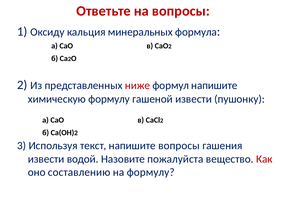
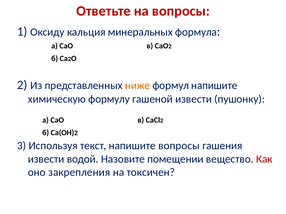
ниже colour: red -> orange (137, 86)
пожалуйста: пожалуйста -> помещении (175, 159)
составлению: составлению -> закрепления (79, 173)
на формулу: формулу -> токсичен (151, 173)
